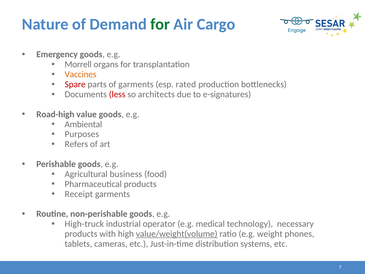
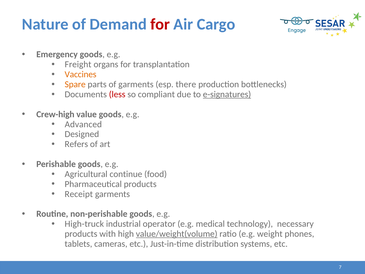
for colour: green -> red (160, 24)
Morrell: Morrell -> Freight (78, 64)
Spare colour: red -> orange (75, 84)
rated: rated -> there (186, 84)
architects: architects -> compliant (156, 94)
e-signatures underline: none -> present (227, 94)
Road-high: Road-high -> Crew-high (55, 114)
Ambiental: Ambiental -> Advanced (83, 124)
Purposes: Purposes -> Designed (82, 134)
business: business -> continue (126, 174)
